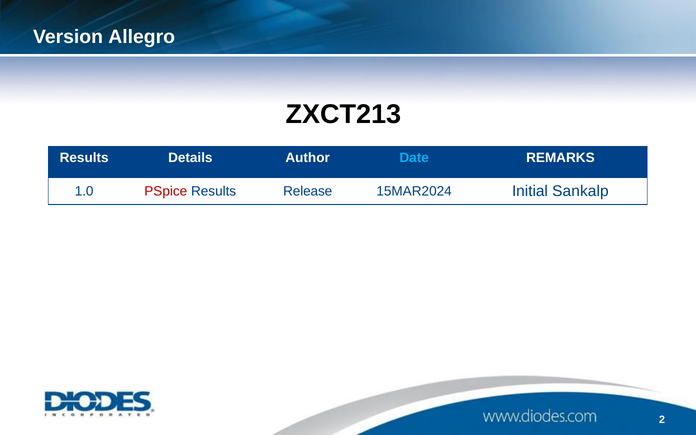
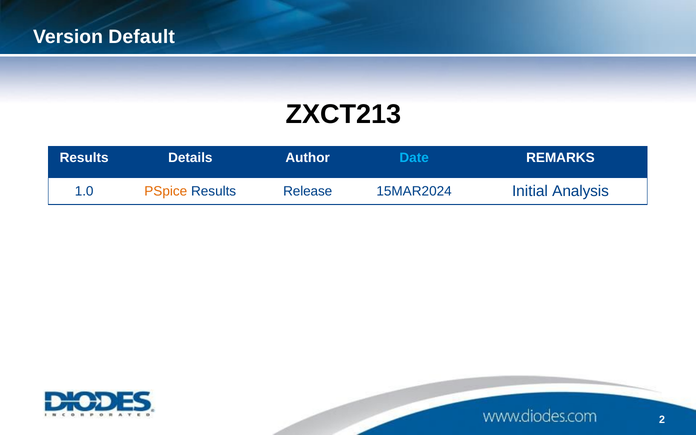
Allegro: Allegro -> Default (142, 37)
PSpice colour: red -> orange (166, 191)
Sankalp: Sankalp -> Analysis (581, 191)
